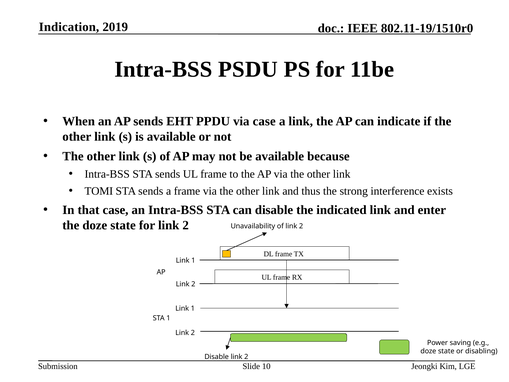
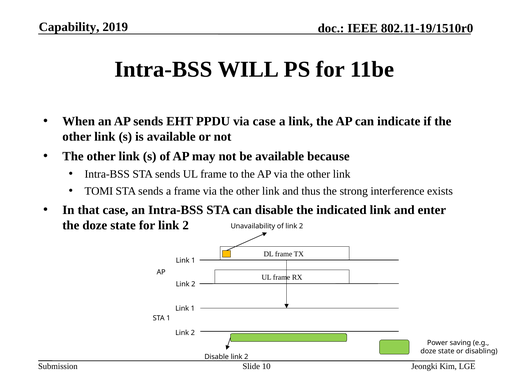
Indication: Indication -> Capability (69, 27)
PSDU: PSDU -> WILL (248, 69)
